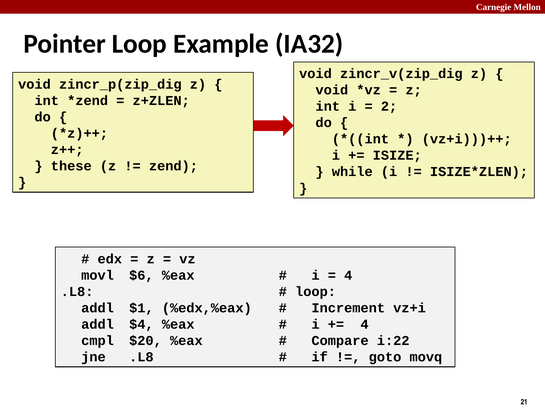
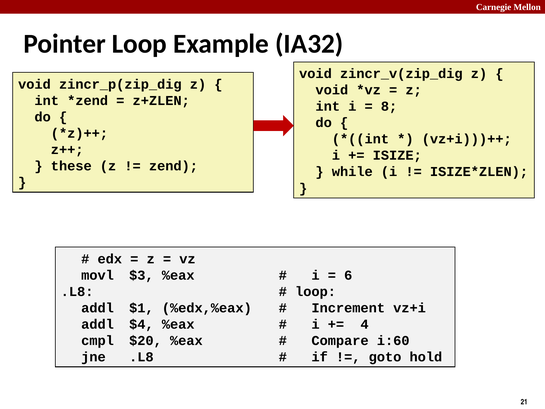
2: 2 -> 8 (389, 106)
$6: $6 -> $3 (141, 275)
4: 4 -> 6 (348, 275)
i:22: i:22 -> i:60 (393, 340)
movq: movq -> hold (426, 357)
